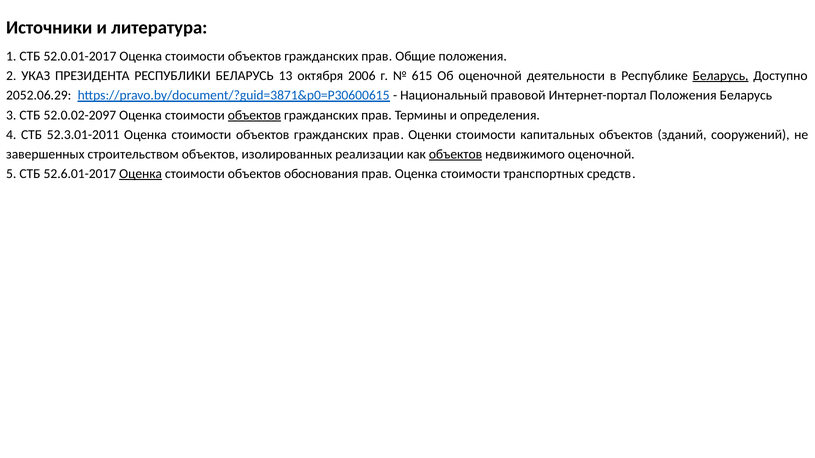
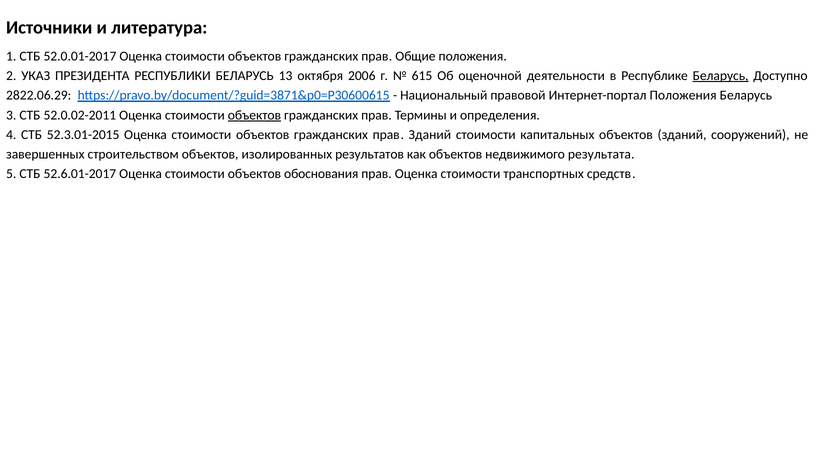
2052.06.29: 2052.06.29 -> 2822.06.29 (39, 95)
52.0.02-2097: 52.0.02-2097 -> 52.0.02-2011 (80, 115)
52.3.01-2011: 52.3.01-2011 -> 52.3.01-2015 (83, 135)
прав Оценки: Оценки -> Зданий (430, 135)
реализации: реализации -> результатов (370, 154)
объектов underline: present -> none (456, 154)
недвижимого оценочной: оценочной -> результата (601, 154)
Оценка underline: present -> none (141, 174)
